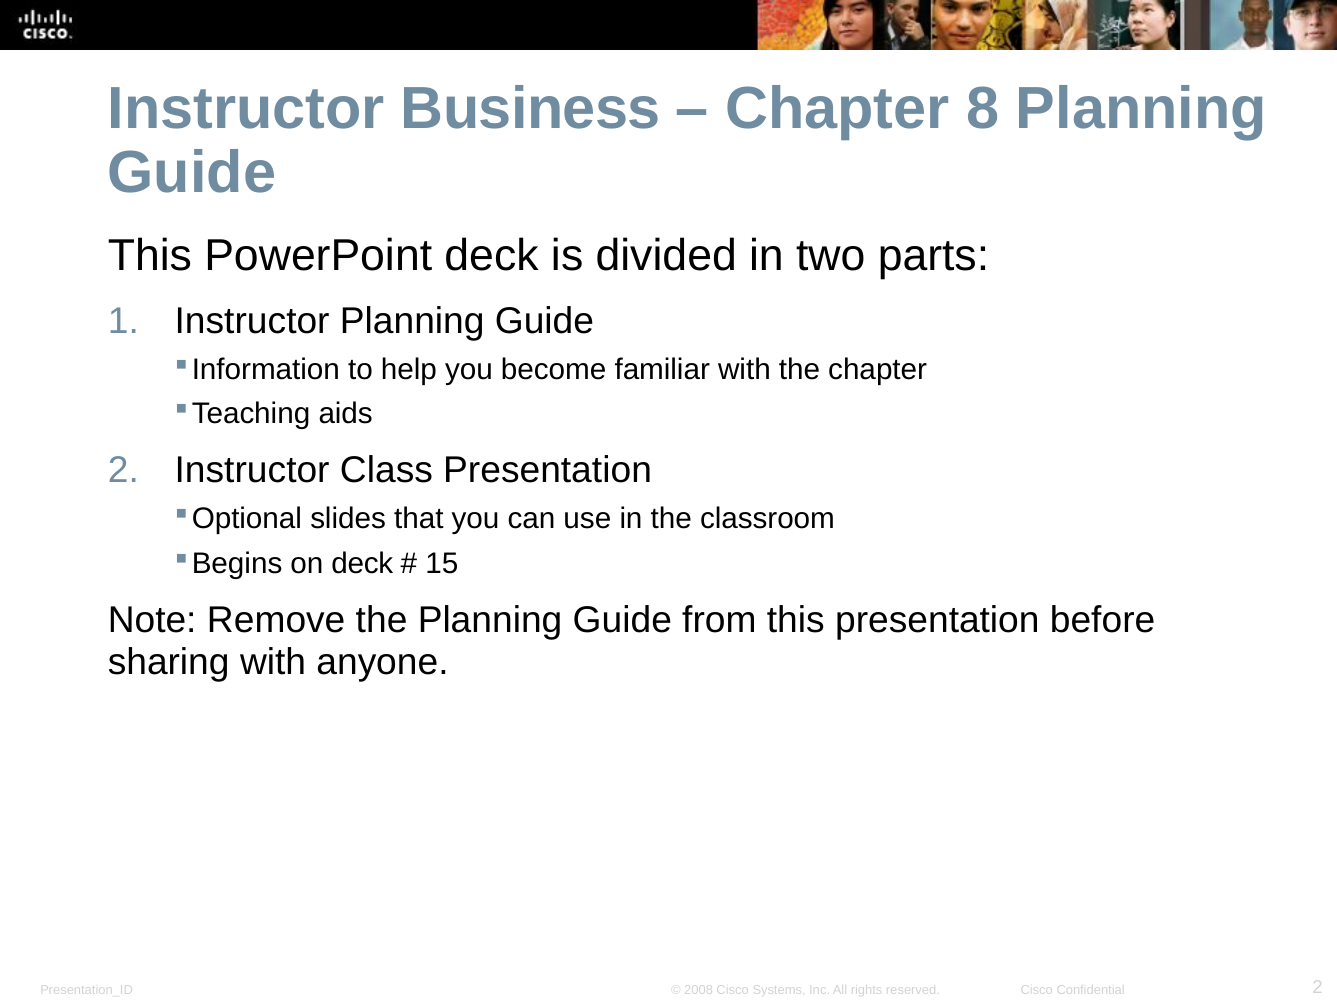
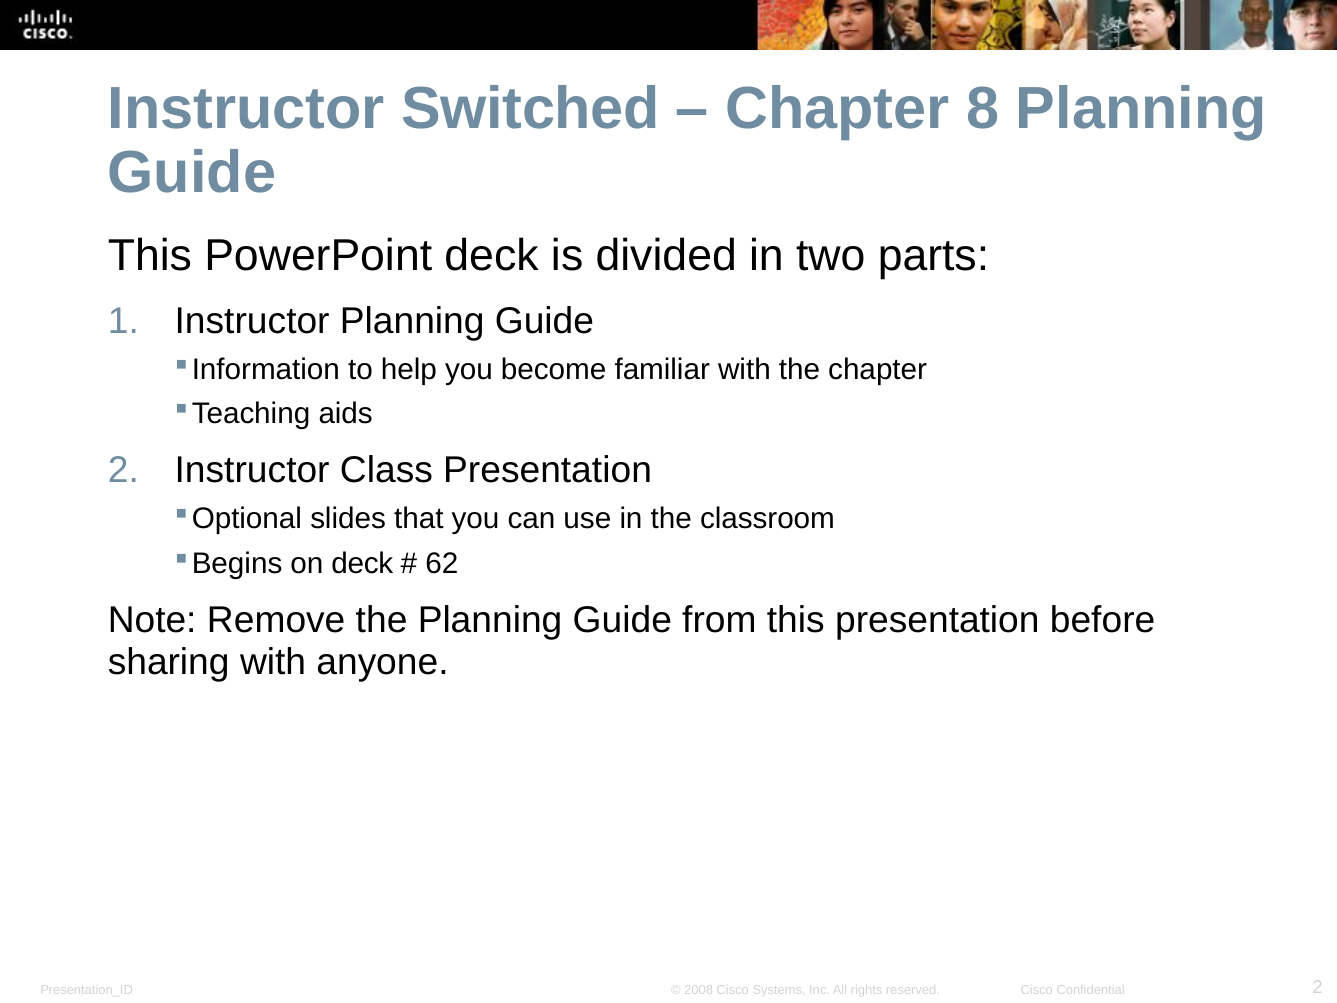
Business: Business -> Switched (531, 109)
15: 15 -> 62 (442, 563)
